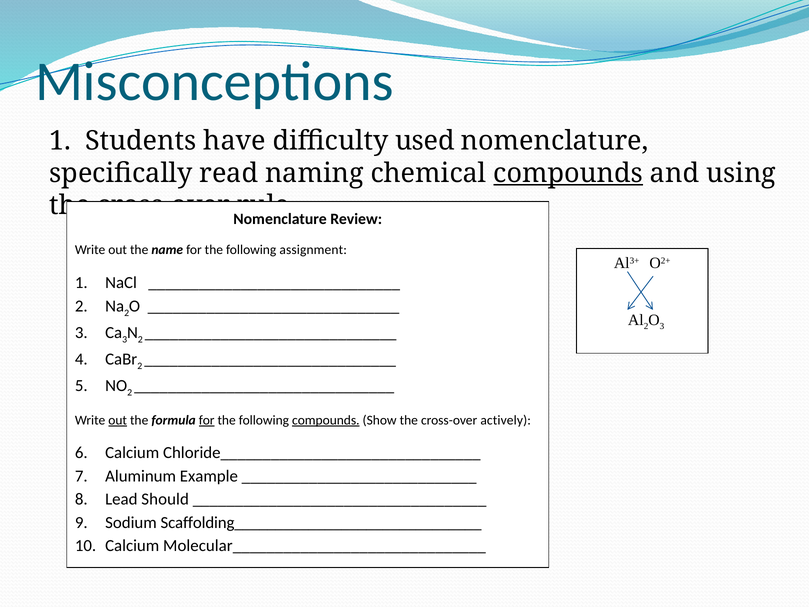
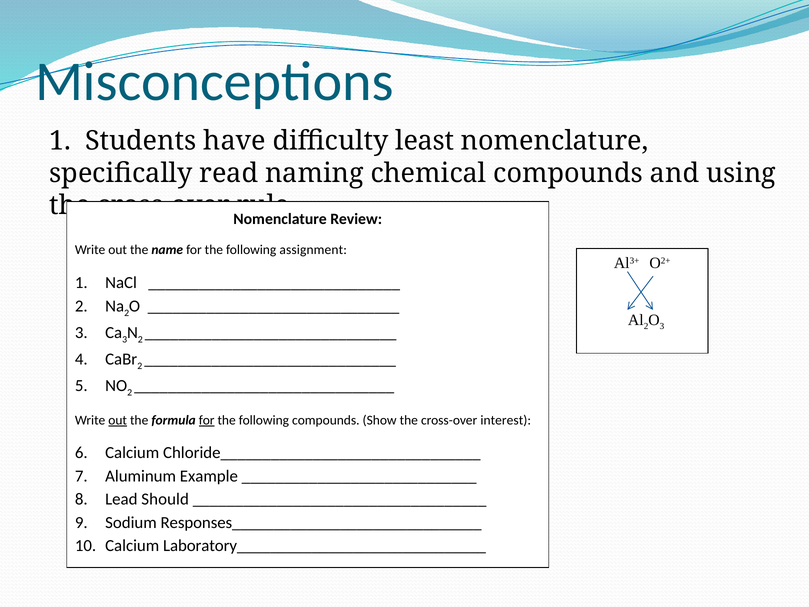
used: used -> least (425, 141)
compounds underline: present -> none (568, 173)
compounds underline: present -> none (326, 420)
actively: actively -> interest (506, 420)
Scaffolding______________________________: Scaffolding______________________________ -> Responses______________________________ (321, 522)
Molecular______________________________: Molecular______________________________ -> Laboratory______________________________ (325, 546)
